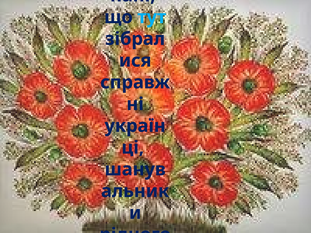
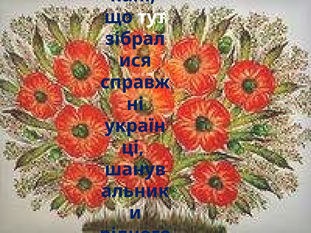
тут colour: light blue -> white (152, 17)
